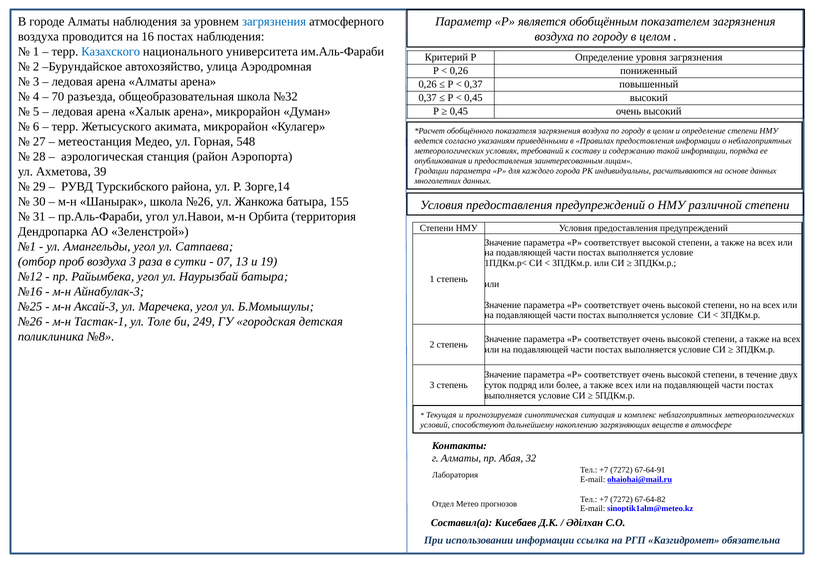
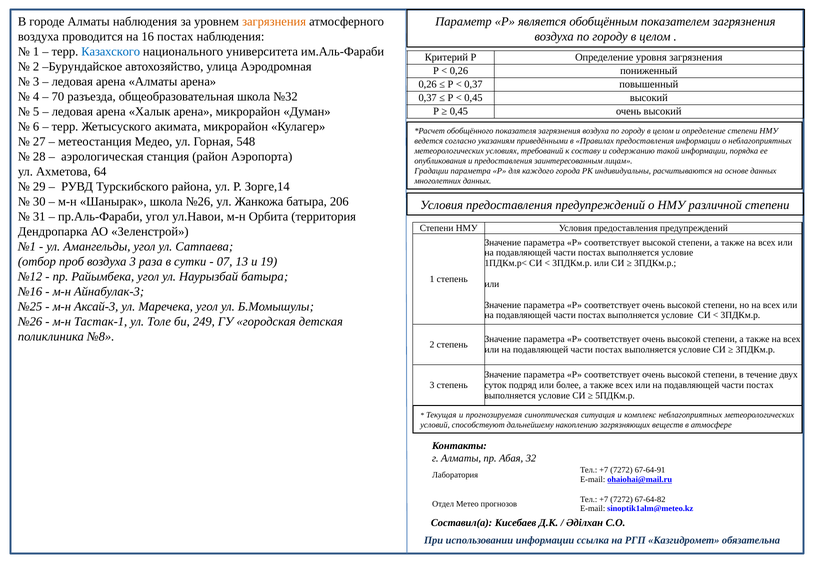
загрязнения colour: blue -> orange (274, 22)
39: 39 -> 64 (100, 172)
155: 155 -> 206 (339, 202)
